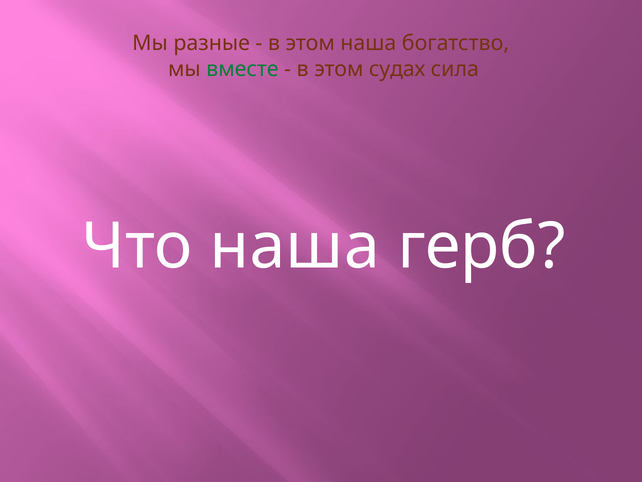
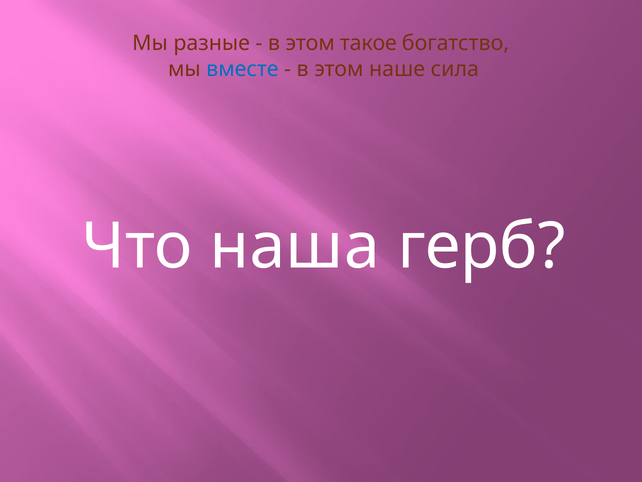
этом наша: наша -> такое (368, 43)
вместе colour: green -> blue (242, 69)
судах: судах -> наше (397, 69)
